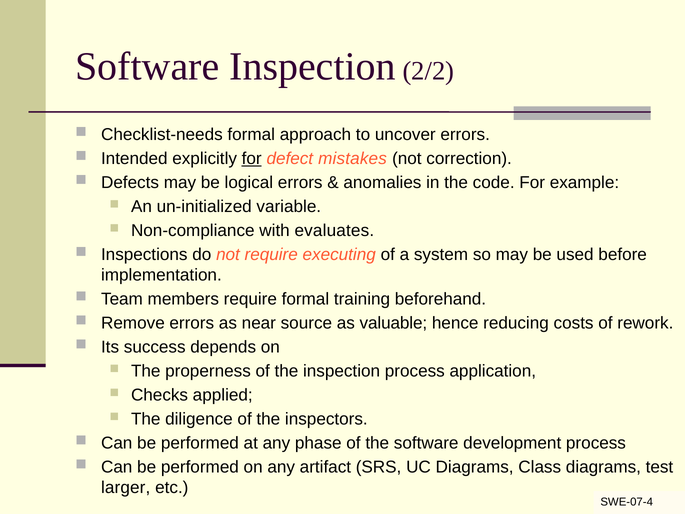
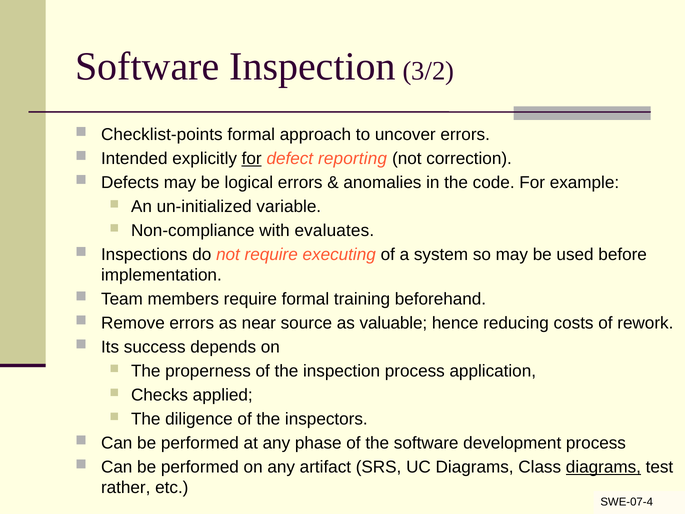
2/2: 2/2 -> 3/2 (428, 71)
Checklist-needs: Checklist-needs -> Checklist-points (162, 135)
mistakes: mistakes -> reporting (353, 159)
diagrams underline: none -> present (603, 467)
larger: larger -> rather (126, 488)
